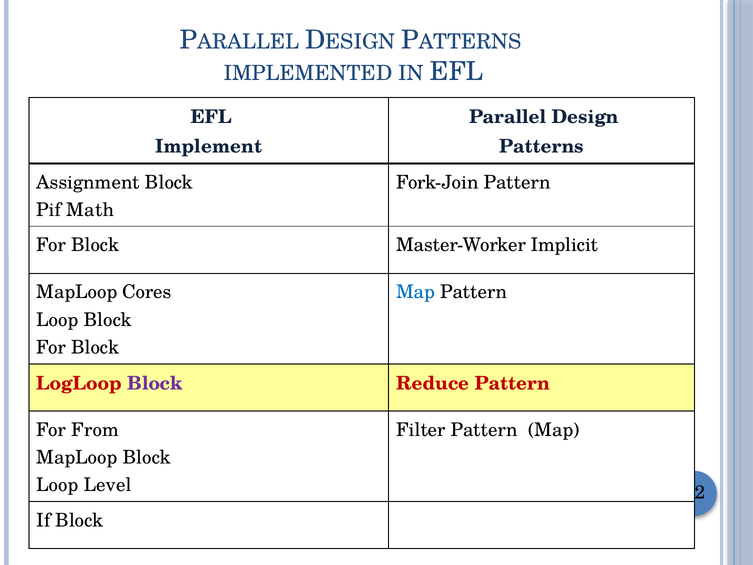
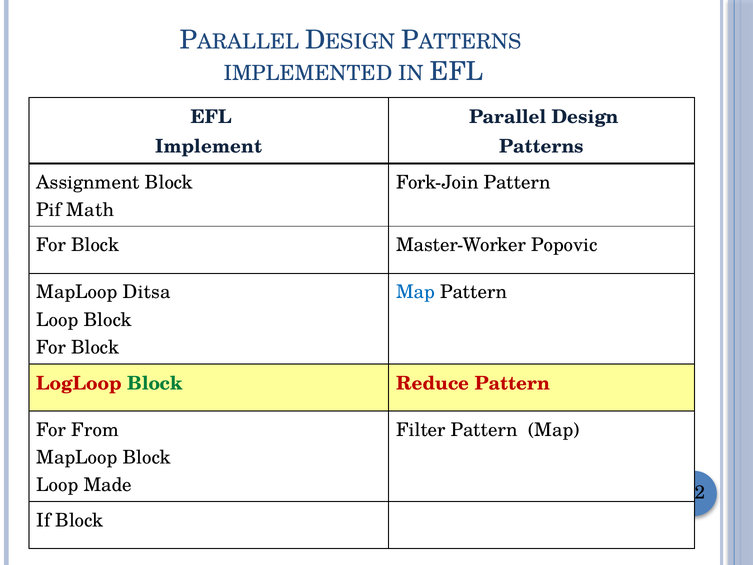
Implicit: Implicit -> Popovic (564, 245)
Cores: Cores -> Ditsa (147, 292)
Block colour: purple -> green (155, 383)
Level: Level -> Made (108, 485)
